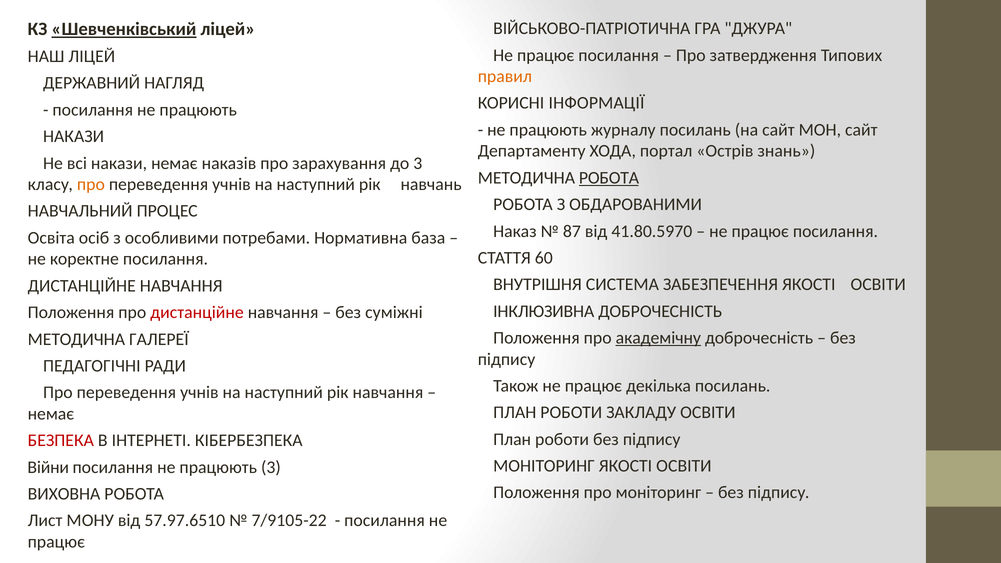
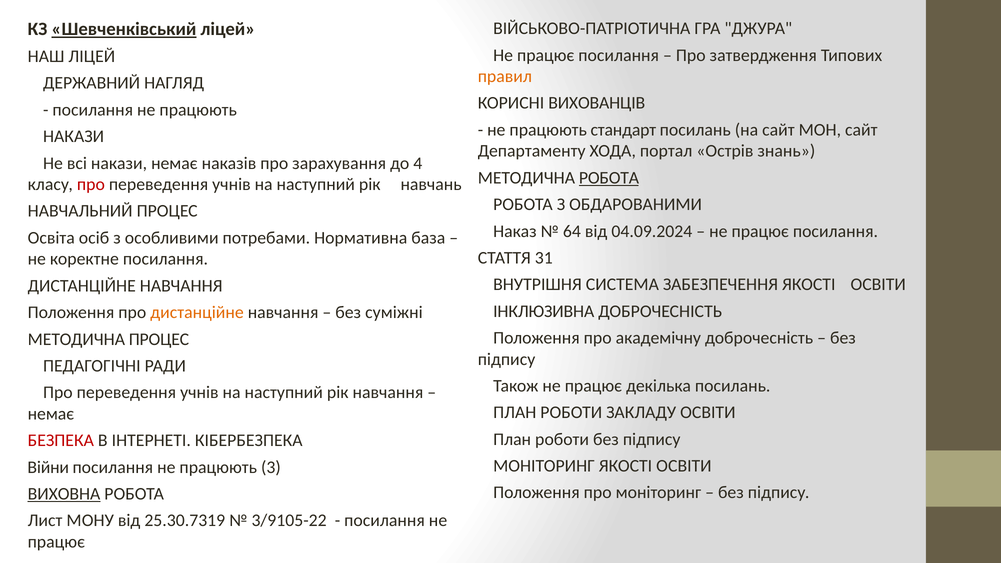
ІНФОРМАЦІЇ: ІНФОРМАЦІЇ -> ВИХОВАНЦІВ (597, 103)
журналу: журналу -> стандарт (623, 130)
до 3: 3 -> 4 (418, 163)
про colour: orange -> red (91, 184)
87: 87 -> 64 (572, 231)
41.80.5970: 41.80.5970 -> 04.09.2024 (652, 231)
60: 60 -> 31 (544, 258)
дистанційне colour: red -> orange (197, 313)
академічну underline: present -> none (658, 338)
МЕТОДИЧНА ГАЛЕРЕЇ: ГАЛЕРЕЇ -> ПРОЦЕС (159, 339)
ВИХОВНА underline: none -> present (64, 494)
57.97.6510: 57.97.6510 -> 25.30.7319 (185, 521)
7/9105-22: 7/9105-22 -> 3/9105-22 (289, 521)
